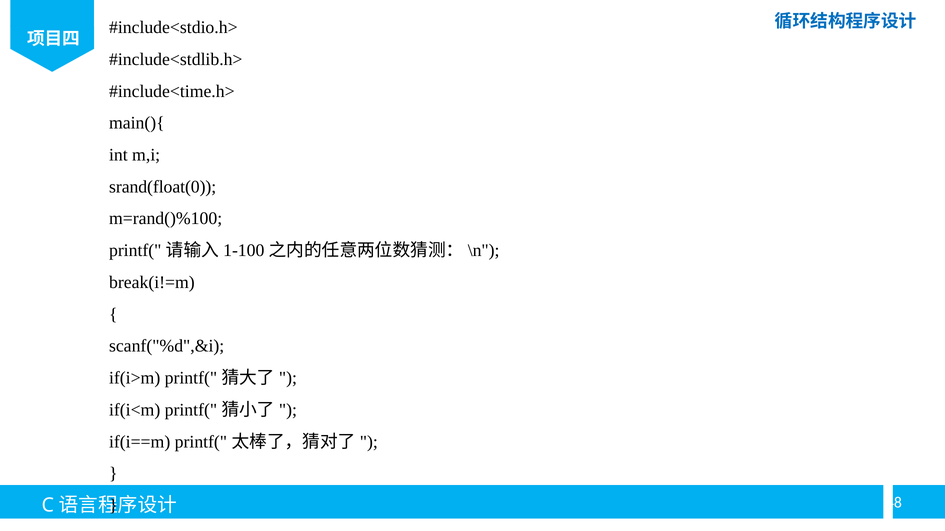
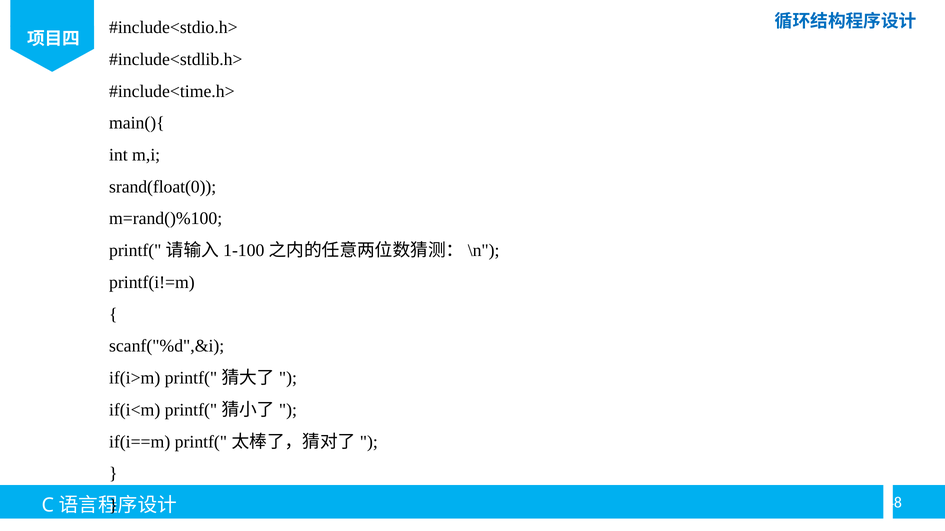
break(i!=m: break(i!=m -> printf(i!=m (152, 283)
